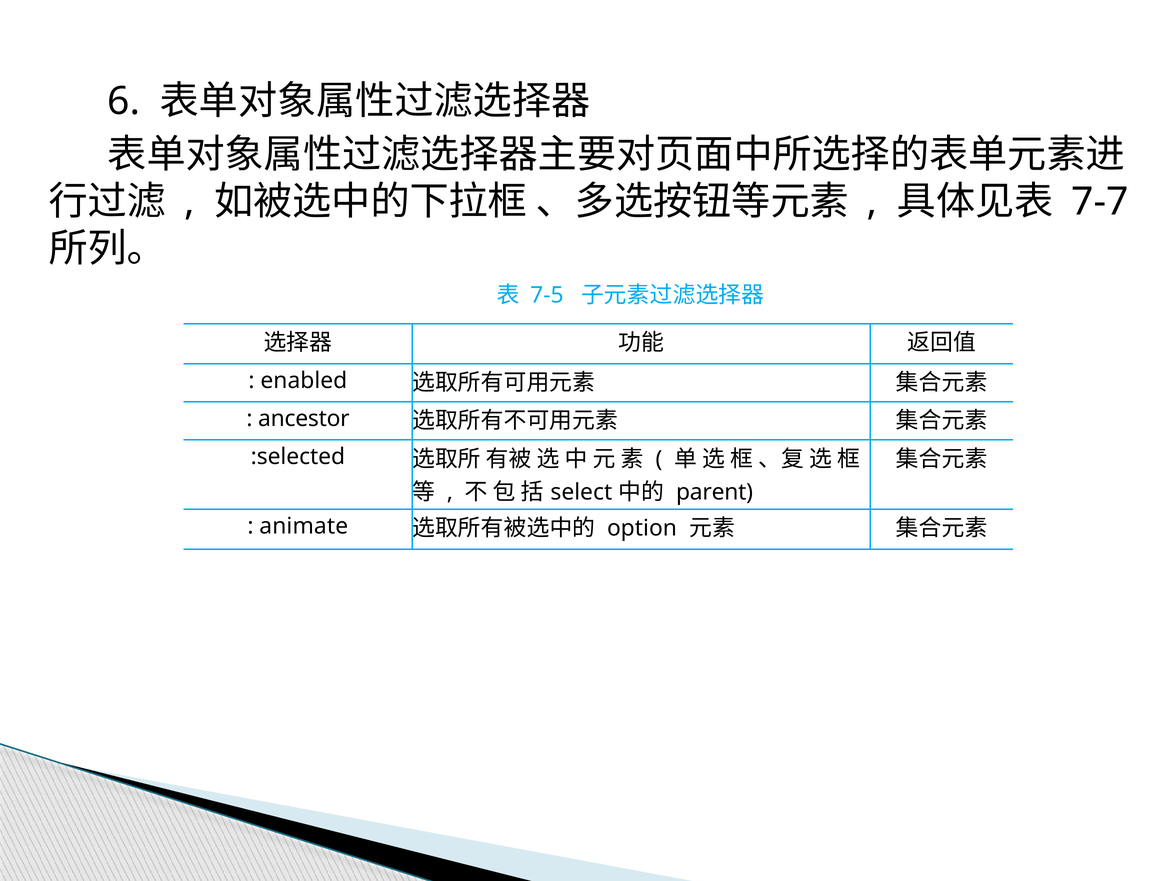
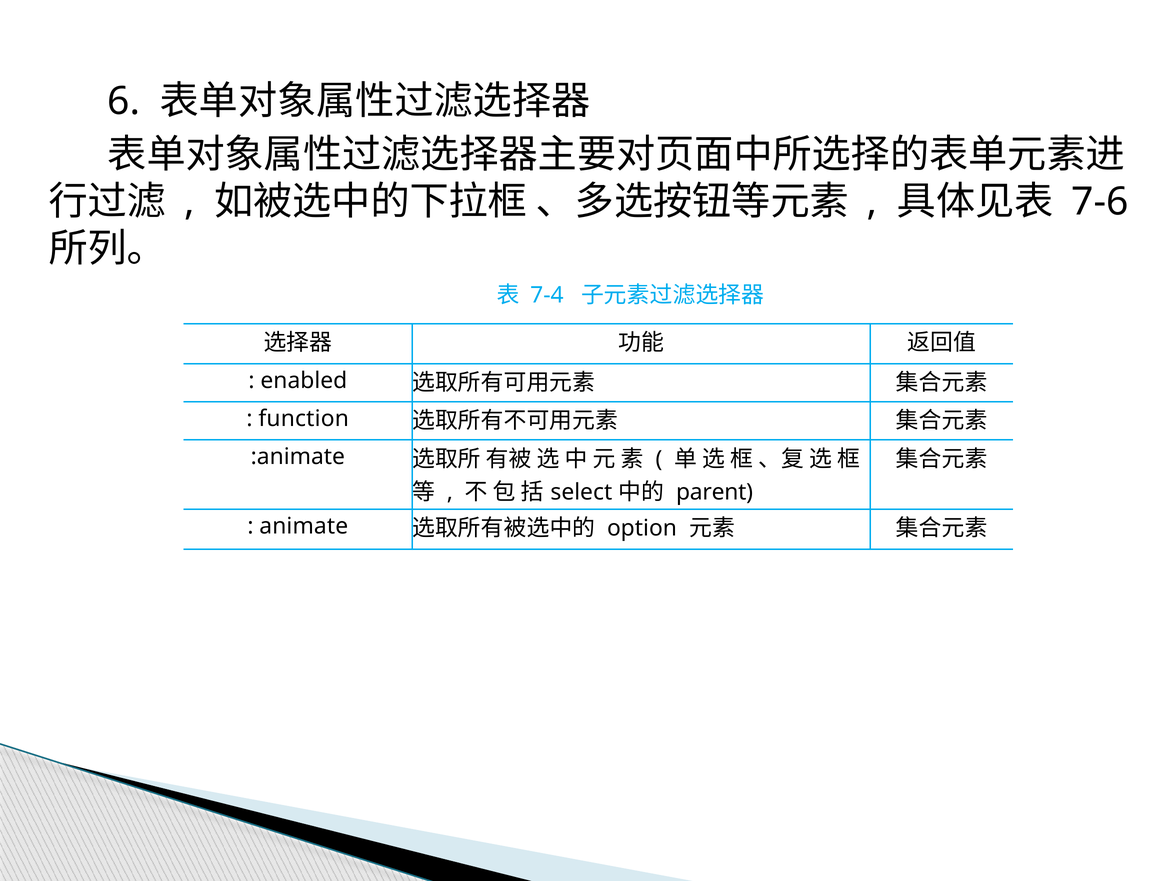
7-7: 7-7 -> 7-6 (1100, 202)
7-5: 7-5 -> 7-4 (547, 295)
ancestor: ancestor -> function (304, 419)
:selected: :selected -> :animate (298, 457)
